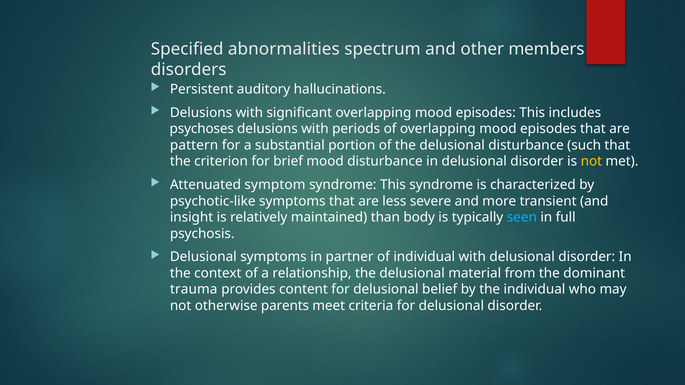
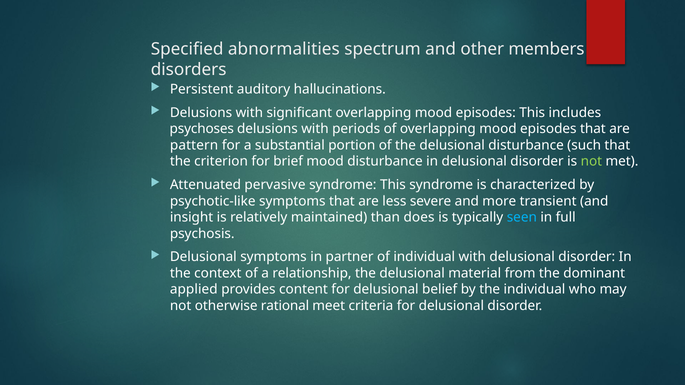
not colour: yellow -> light green (591, 162)
symptom: symptom -> pervasive (275, 185)
body: body -> does (419, 218)
trauma: trauma -> applied (194, 290)
parents: parents -> rational (285, 306)
